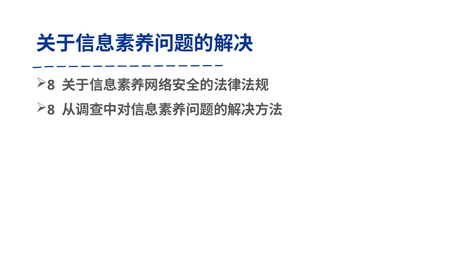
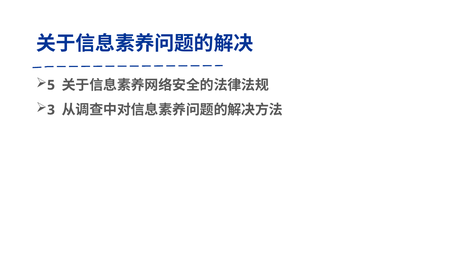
8: 8 -> 5 (51, 85)
8: 8 -> 3 (51, 110)
